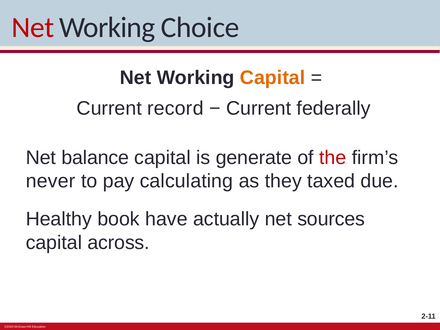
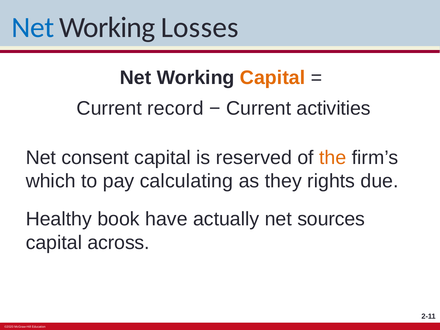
Net colour: red -> blue (33, 28)
Choice: Choice -> Losses (200, 28)
federally: federally -> activities (334, 108)
balance: balance -> consent (95, 158)
generate: generate -> reserved (254, 158)
the colour: red -> orange (333, 158)
never: never -> which (51, 181)
taxed: taxed -> rights (331, 181)
